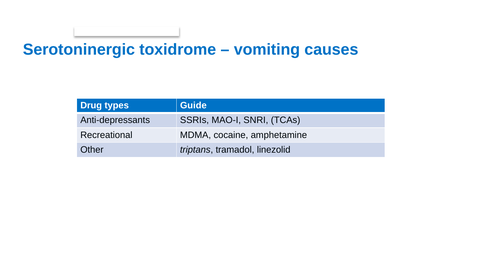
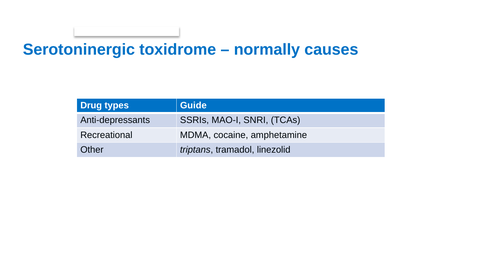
vomiting: vomiting -> normally (267, 49)
